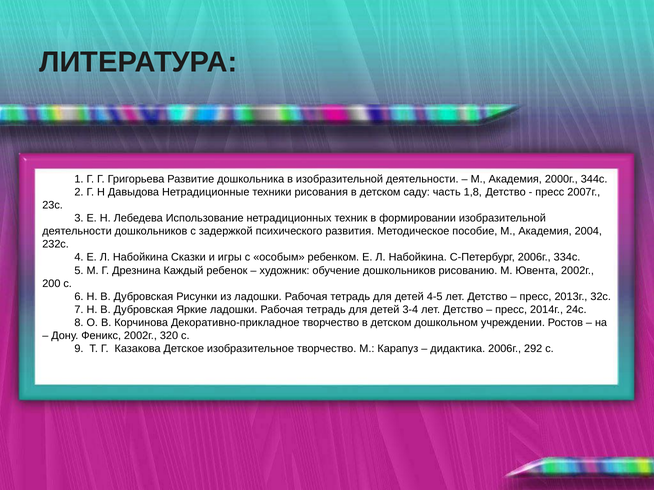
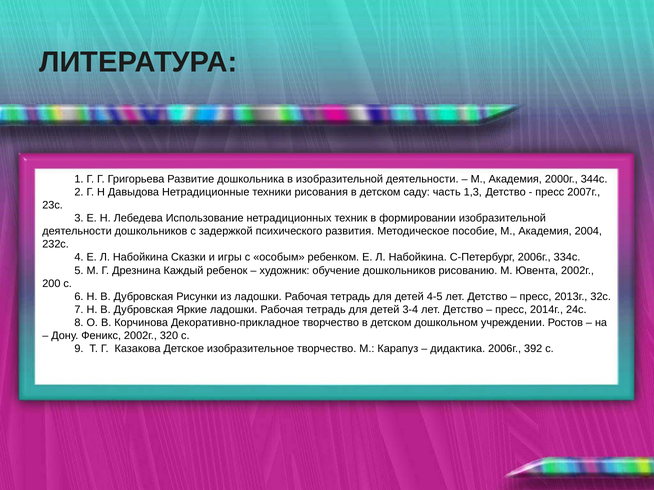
1,8: 1,8 -> 1,3 (473, 192)
292: 292 -> 392 (533, 349)
